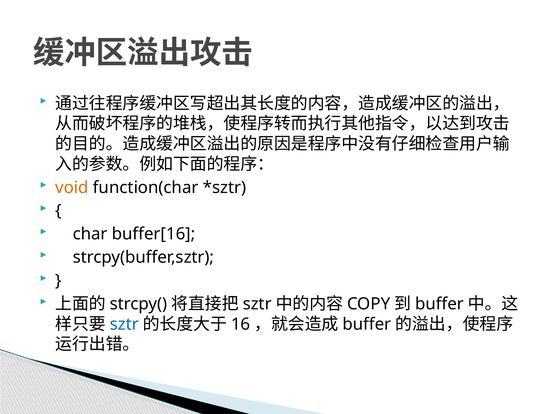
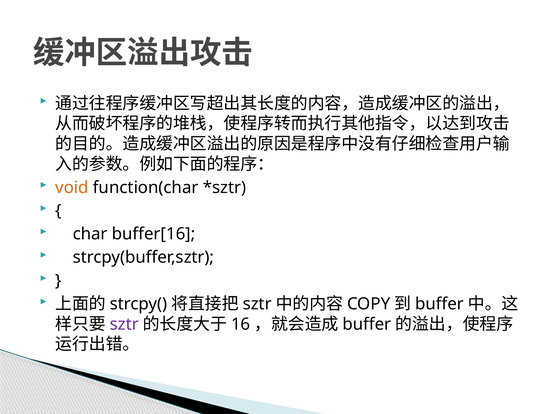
sztr colour: blue -> purple (124, 324)
